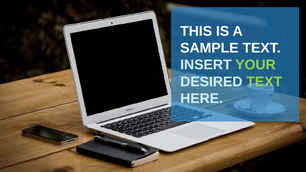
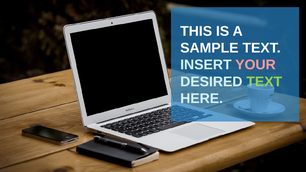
YOUR colour: light green -> pink (255, 65)
